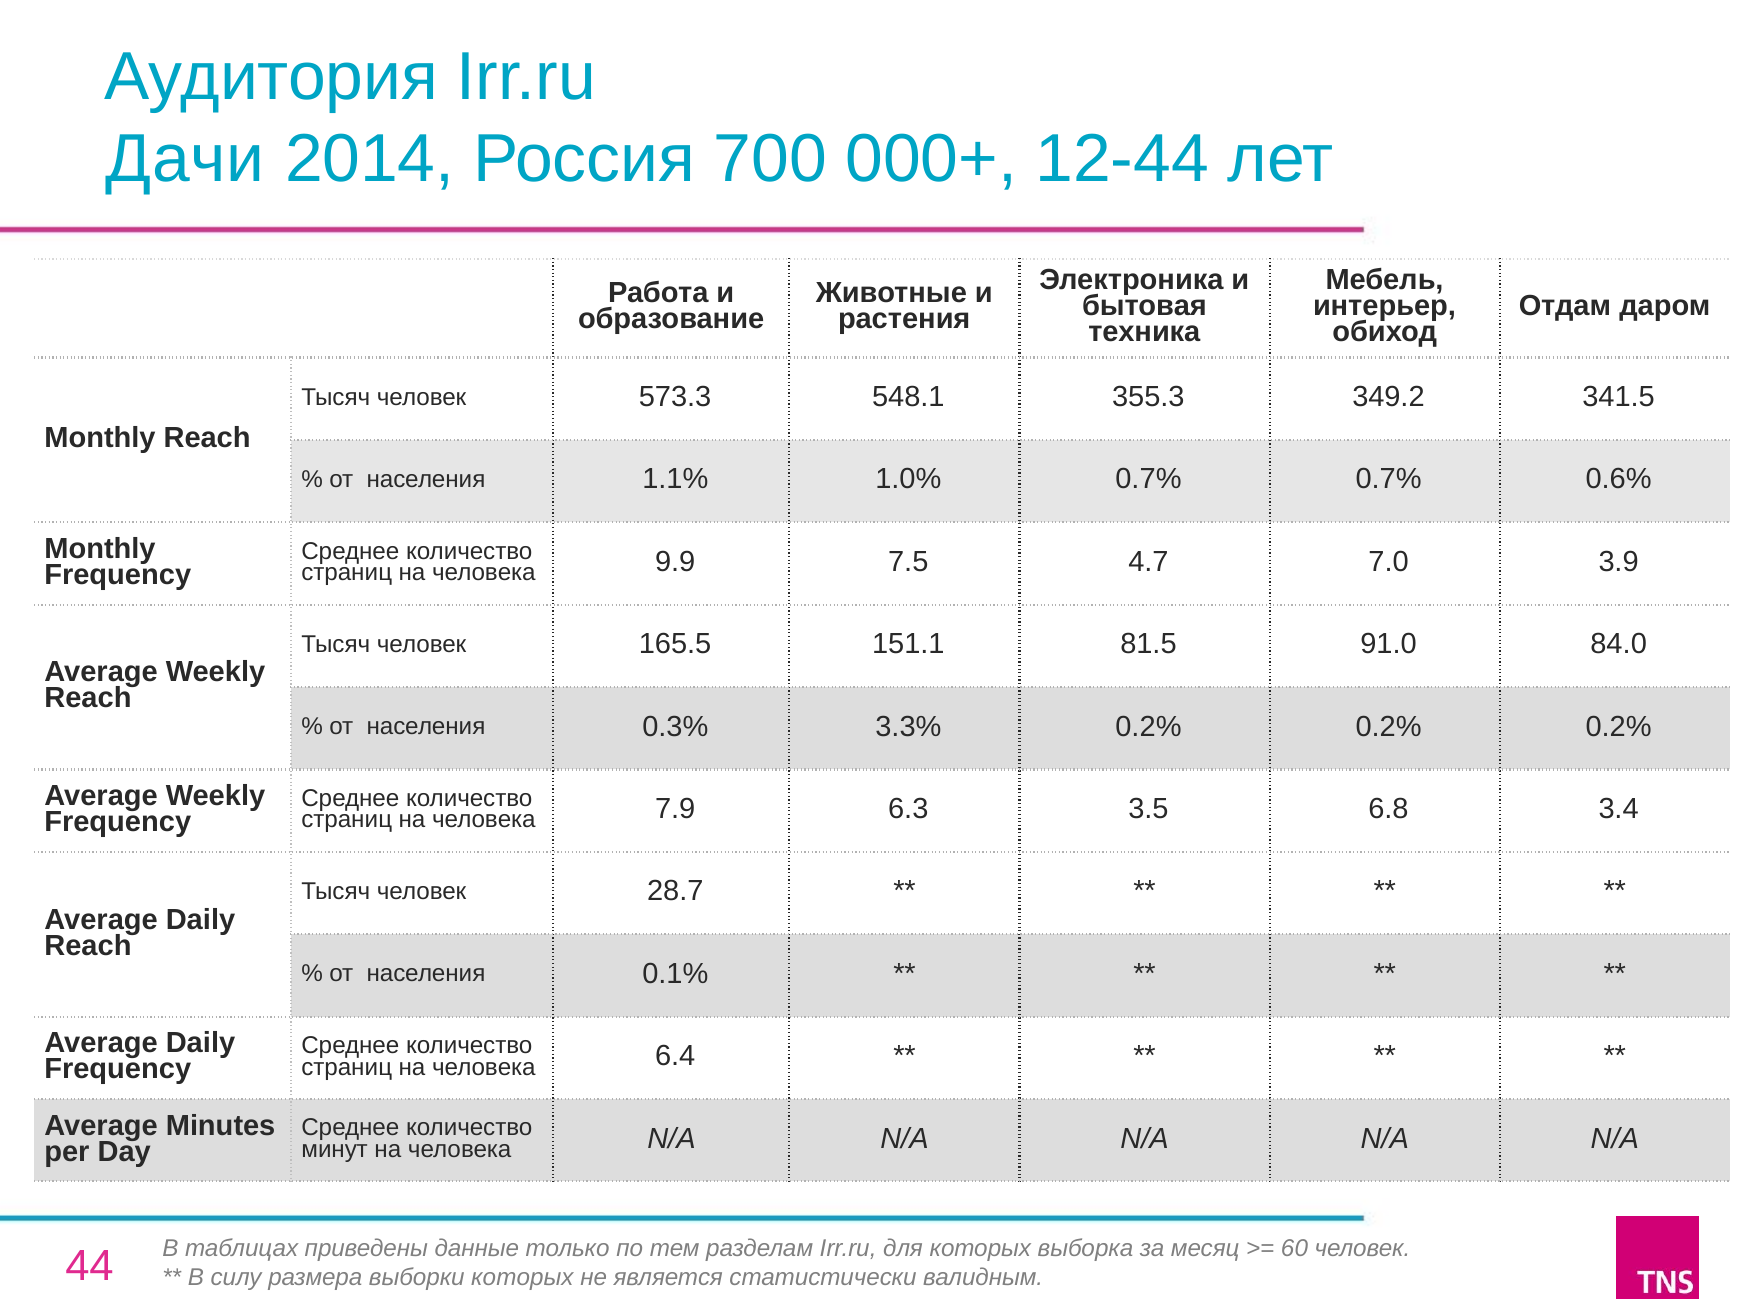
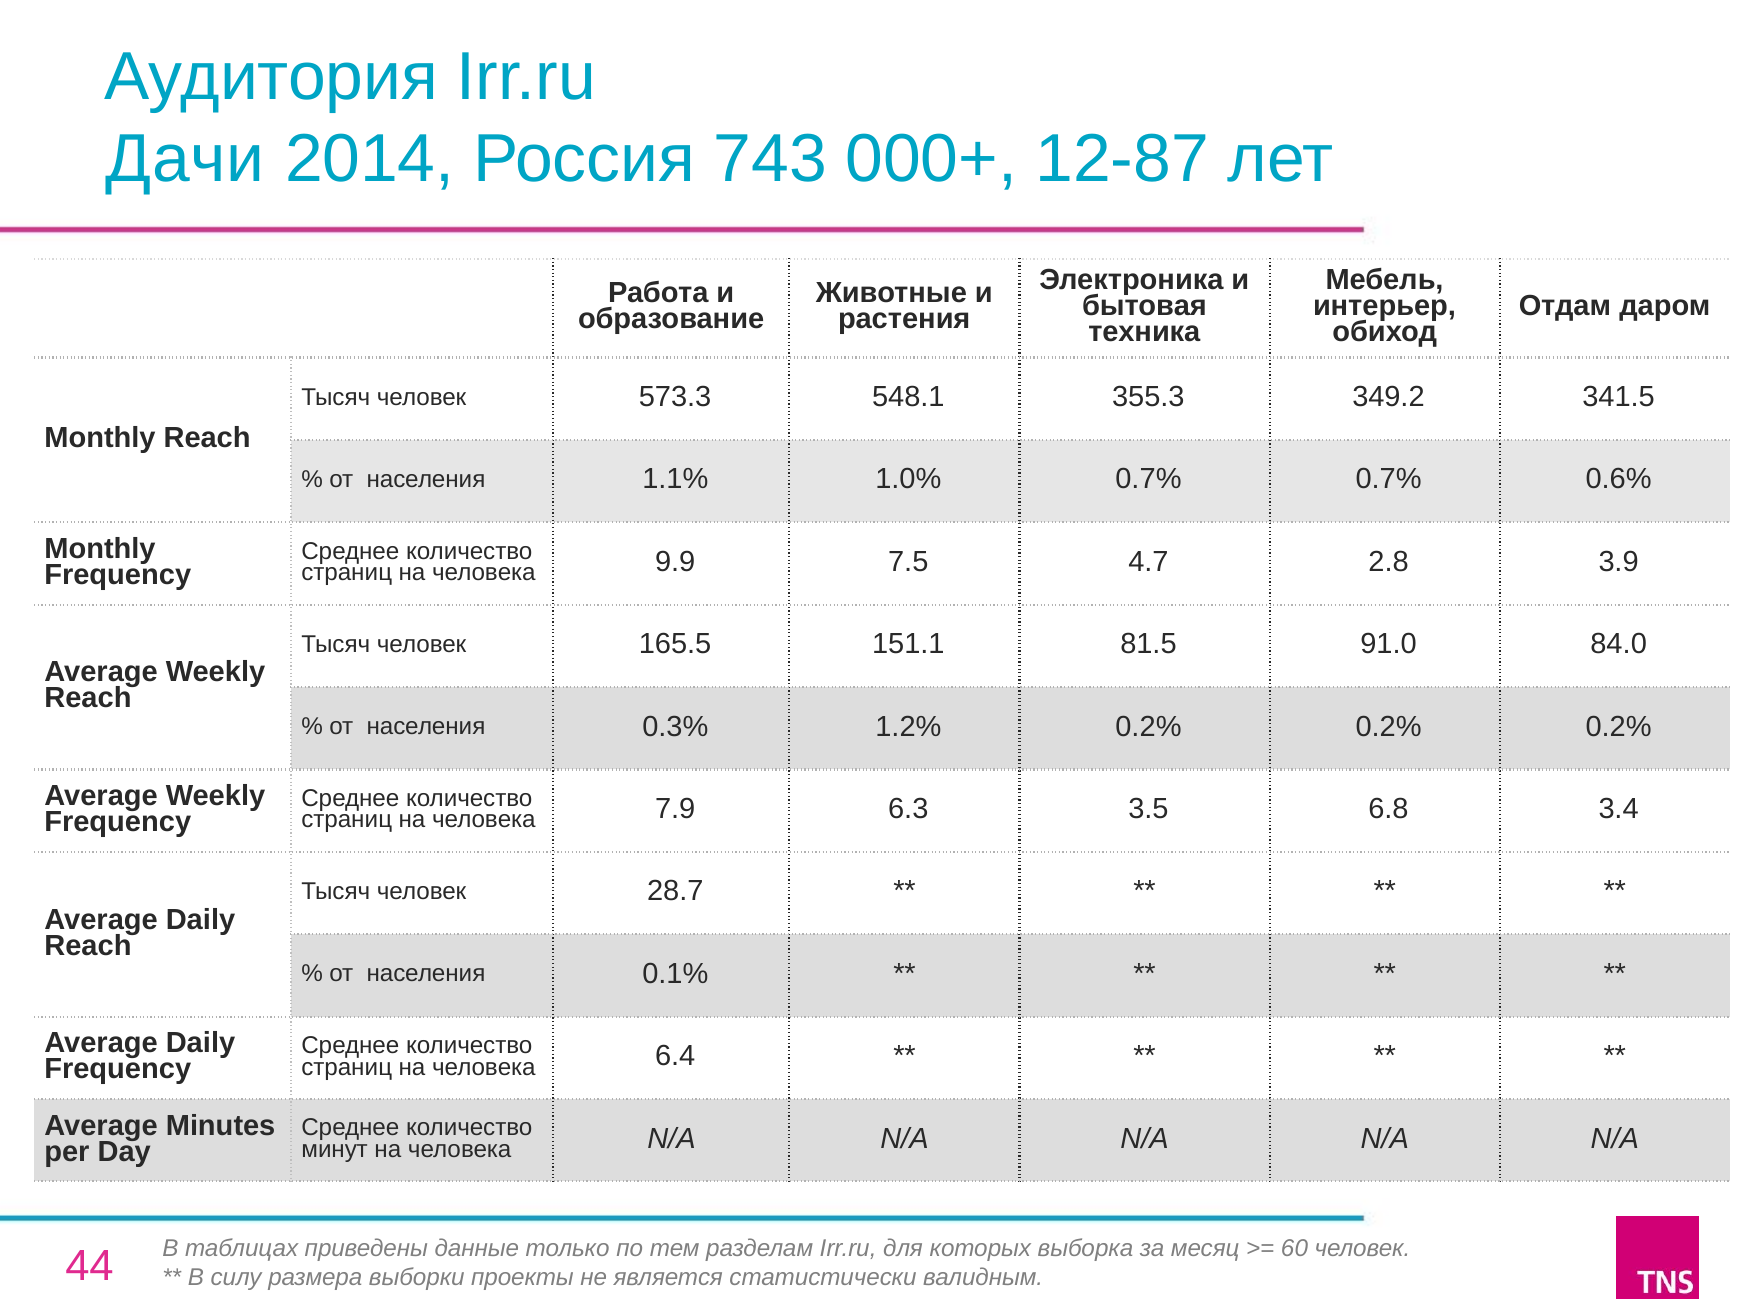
700: 700 -> 743 (770, 159)
12-44: 12-44 -> 12-87 (1122, 159)
7.0: 7.0 -> 2.8 (1389, 562)
3.3%: 3.3% -> 1.2% (908, 726)
выборки которых: которых -> проекты (523, 1277)
